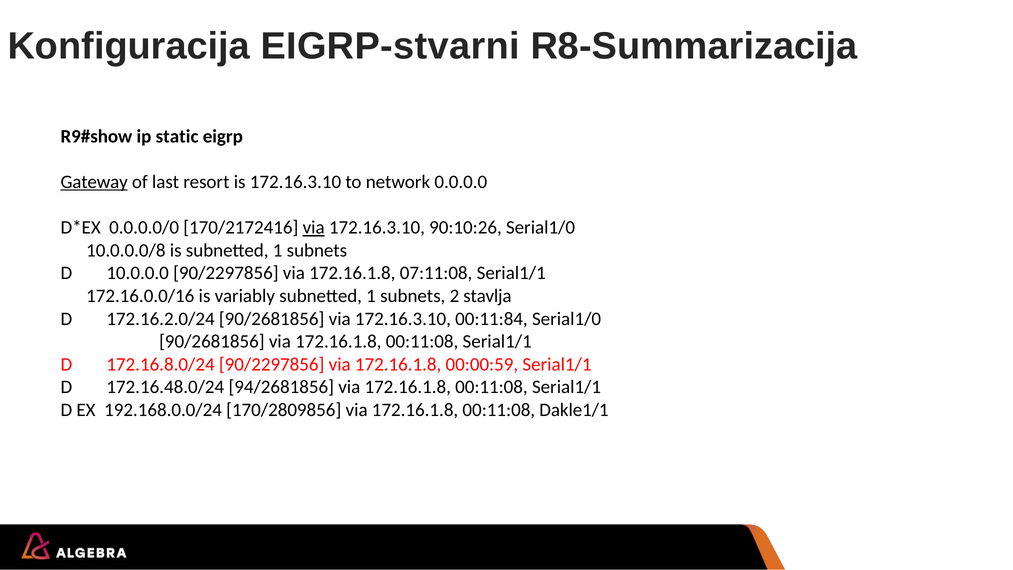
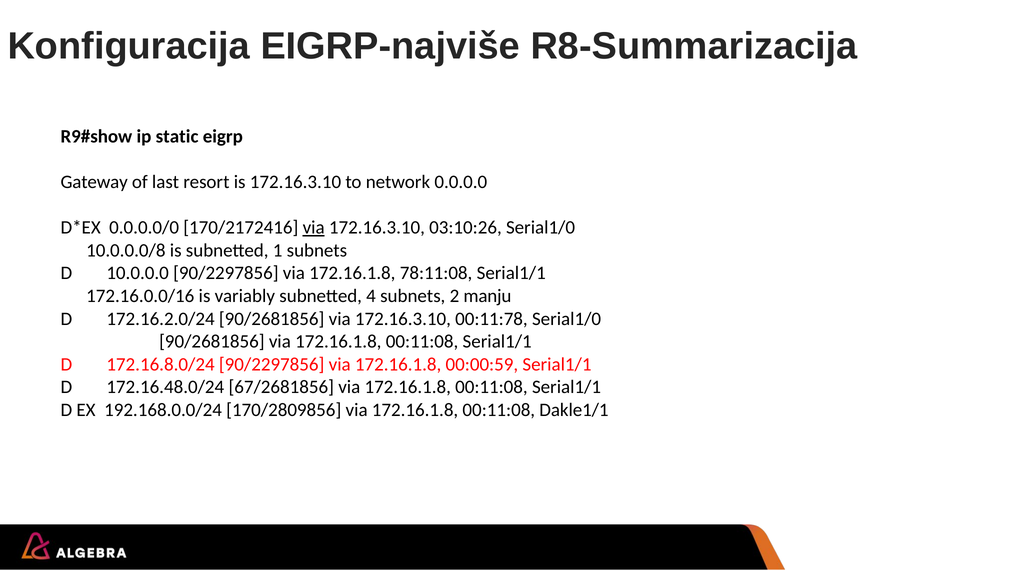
EIGRP-stvarni: EIGRP-stvarni -> EIGRP-najviše (390, 46)
Gateway underline: present -> none (94, 182)
90:10:26: 90:10:26 -> 03:10:26 (465, 227)
07:11:08: 07:11:08 -> 78:11:08 (436, 273)
variably subnetted 1: 1 -> 4 (371, 296)
stavlja: stavlja -> manju (487, 296)
00:11:84: 00:11:84 -> 00:11:78 (491, 319)
94/2681856: 94/2681856 -> 67/2681856 (281, 387)
